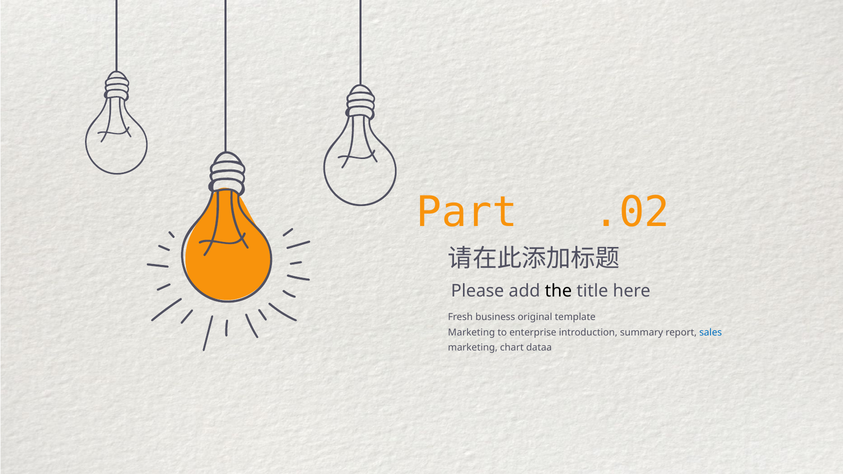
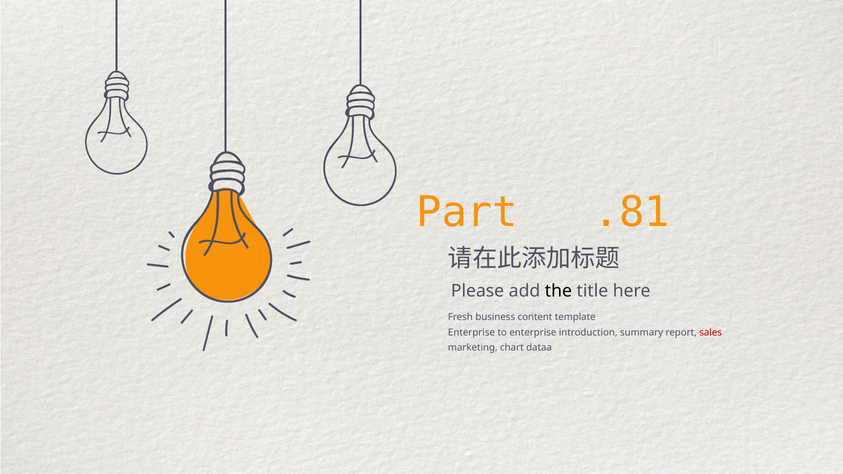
.02: .02 -> .81 (632, 212)
original: original -> content (535, 317)
Marketing: Marketing -> Enterprise (471, 332)
sales colour: blue -> red (711, 332)
